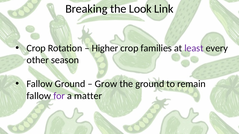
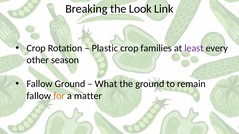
Higher: Higher -> Plastic (105, 48)
Grow: Grow -> What (106, 84)
for colour: purple -> orange (59, 96)
